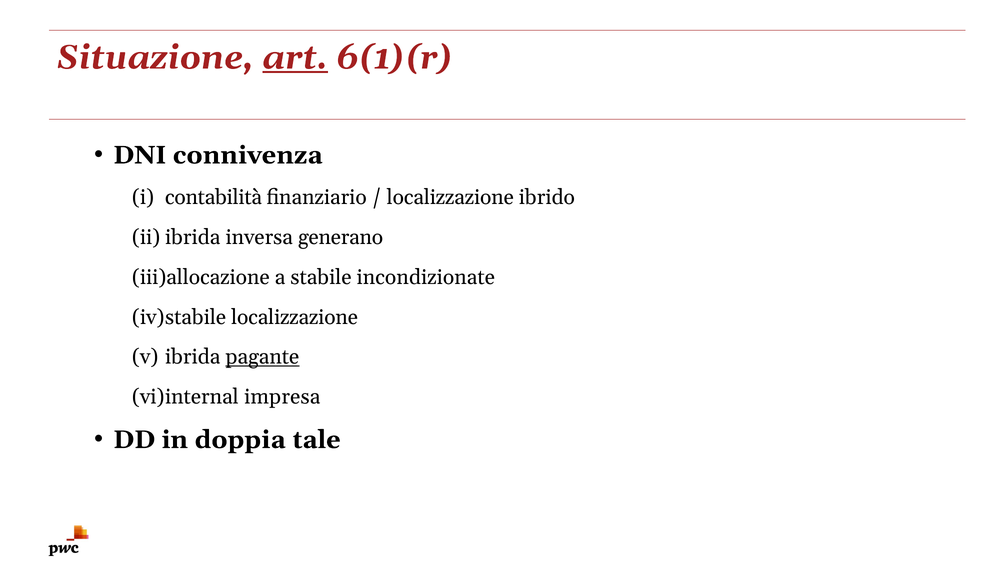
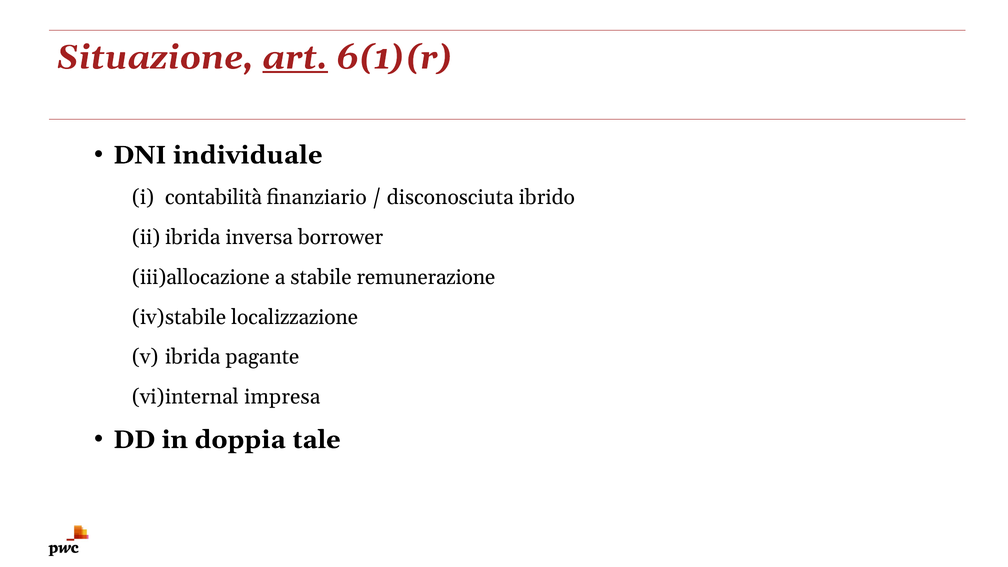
connivenza: connivenza -> individuale (248, 155)
localizzazione: localizzazione -> disconosciuta (450, 197)
generano: generano -> borrower (341, 237)
incondizionate: incondizionate -> remunerazione (426, 277)
pagante underline: present -> none (262, 357)
